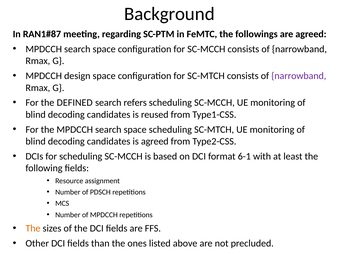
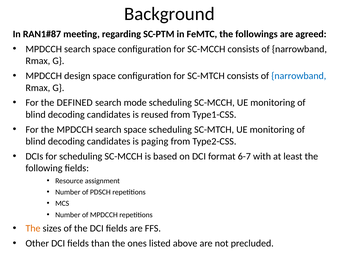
narrowband colour: purple -> blue (299, 76)
refers: refers -> mode (135, 103)
is agreed: agreed -> paging (155, 141)
6-1: 6-1 -> 6-7 (244, 156)
